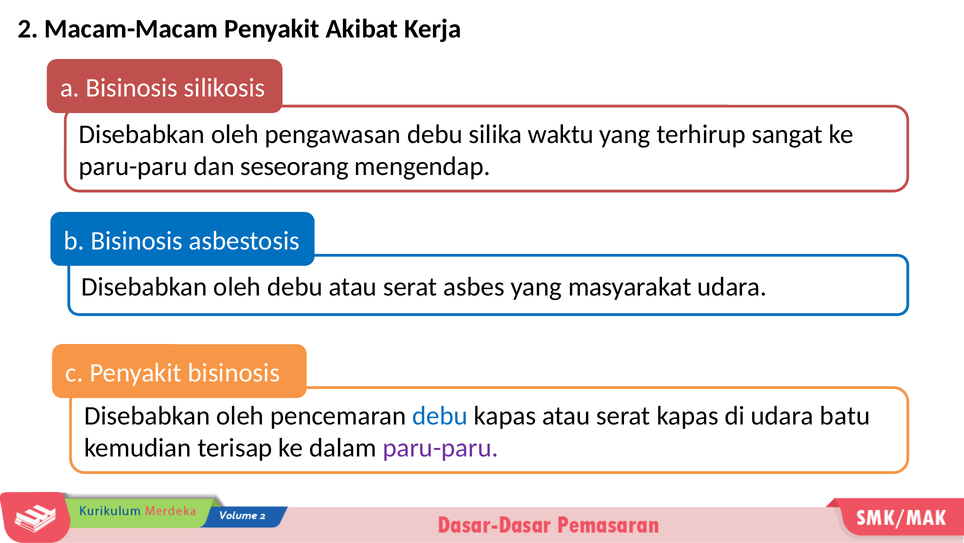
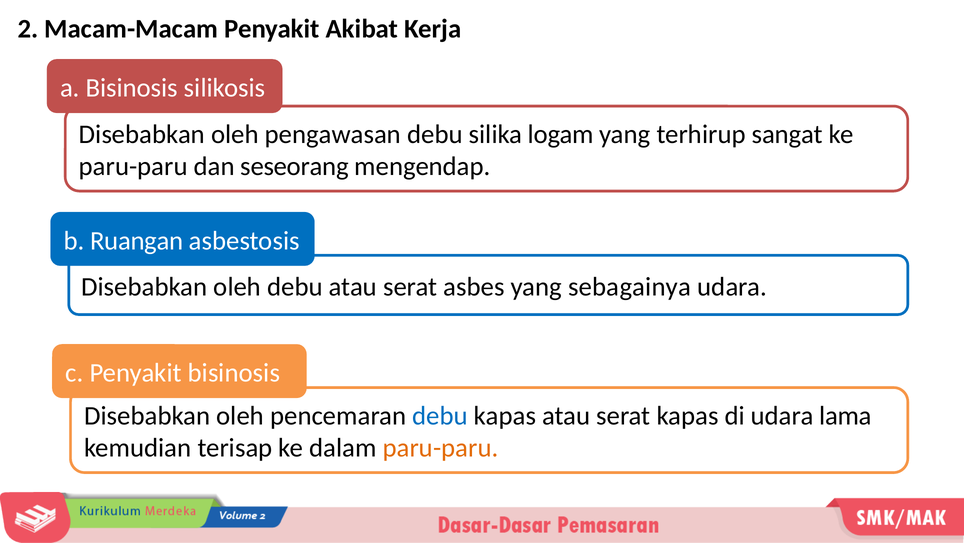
waktu: waktu -> logam (561, 134)
b Bisinosis: Bisinosis -> Ruangan (137, 240)
masyarakat: masyarakat -> sebagainya (630, 286)
batu: batu -> lama (845, 415)
paru-paru colour: purple -> orange (441, 447)
